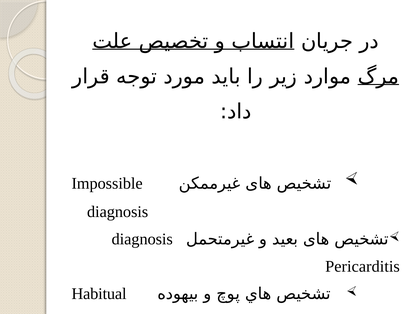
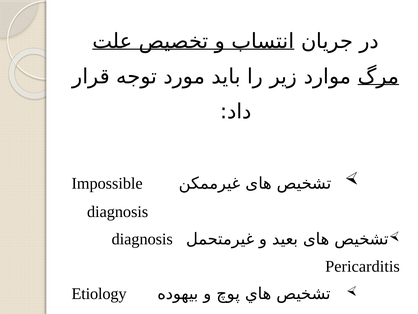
Habitual: Habitual -> Etiology (99, 293)
